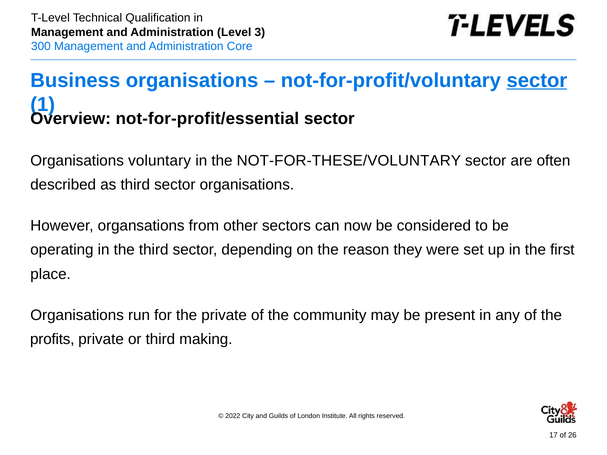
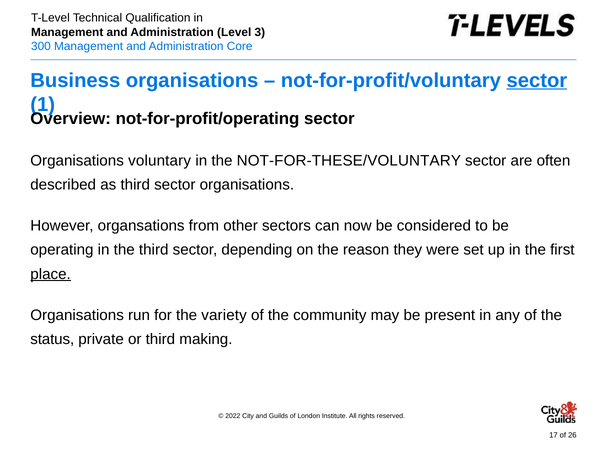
not-for-profit/essential: not-for-profit/essential -> not-for-profit/operating (207, 119)
place underline: none -> present (51, 274)
the private: private -> variety (224, 315)
profits: profits -> status (52, 340)
